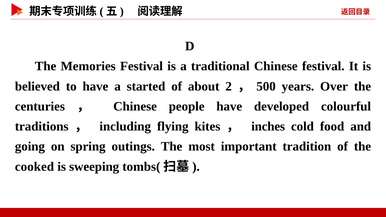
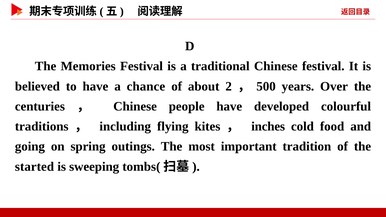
started: started -> chance (146, 86)
cooked: cooked -> started (34, 167)
